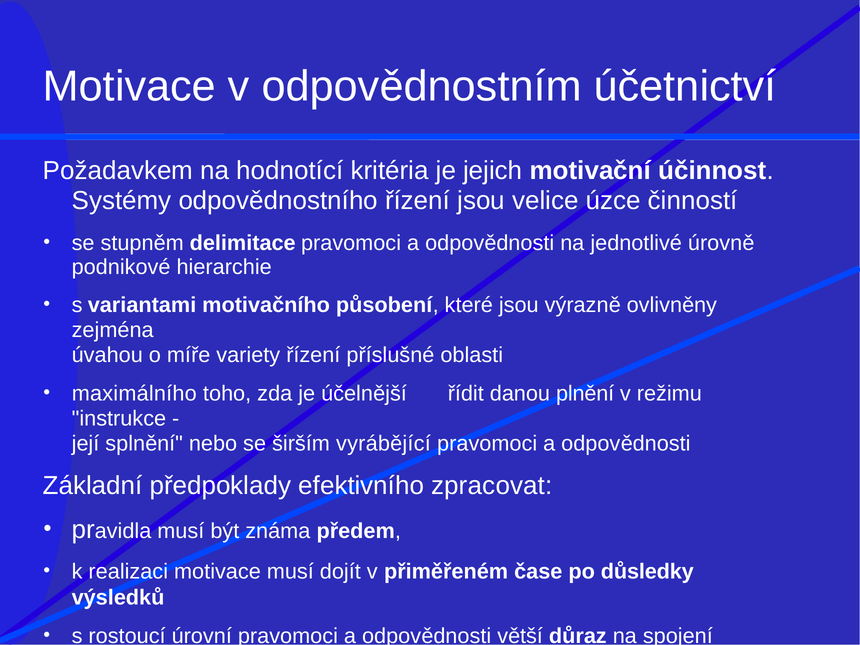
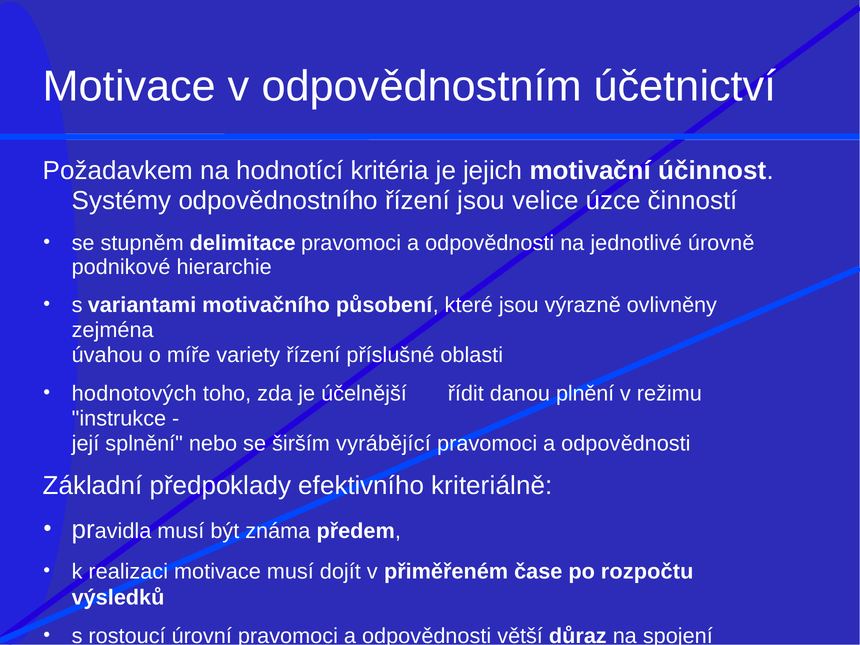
maximálního: maximálního -> hodnotových (134, 394)
zpracovat: zpracovat -> kriteriálně (492, 486)
důsledky: důsledky -> rozpočtu (647, 571)
